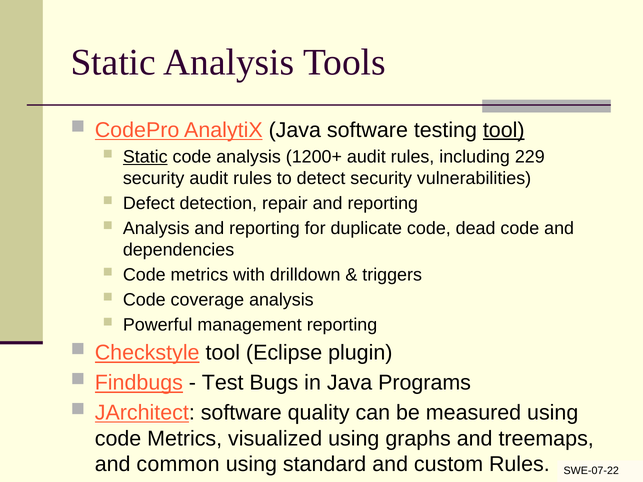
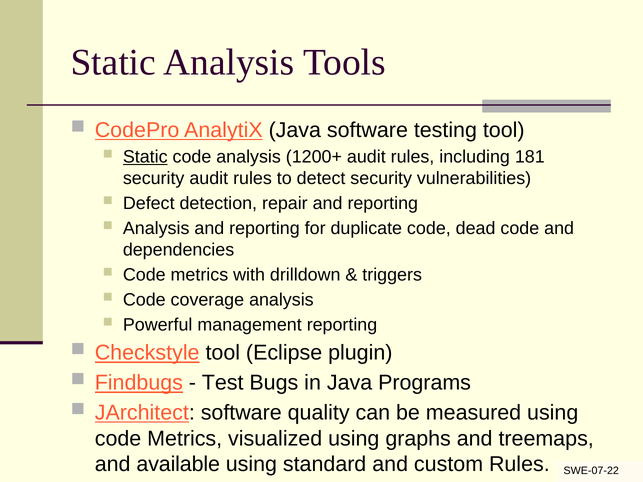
tool underline: present -> none (504, 130)
229: 229 -> 181 (530, 157)
common: common -> available (178, 464)
